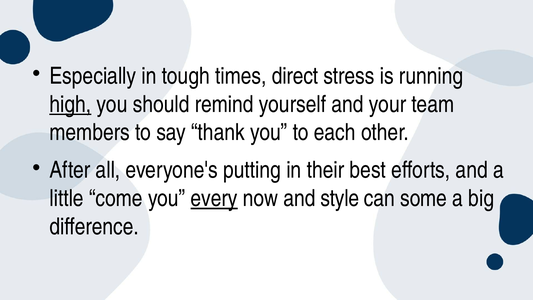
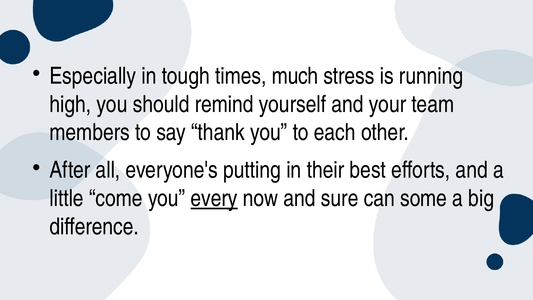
direct: direct -> much (295, 76)
high underline: present -> none (70, 104)
style: style -> sure (340, 198)
